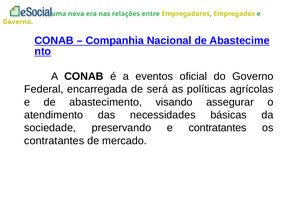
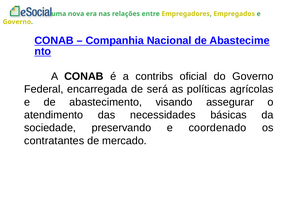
eventos: eventos -> contribs (154, 76)
e contratantes: contratantes -> coordenado (217, 128)
